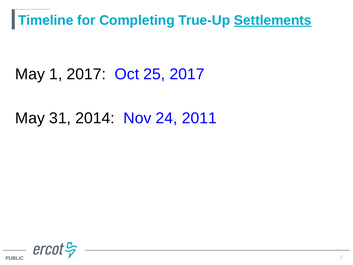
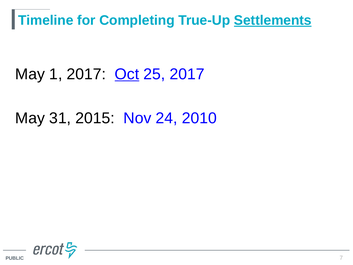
Oct underline: none -> present (127, 74)
2014: 2014 -> 2015 (95, 118)
2011: 2011 -> 2010 (199, 118)
